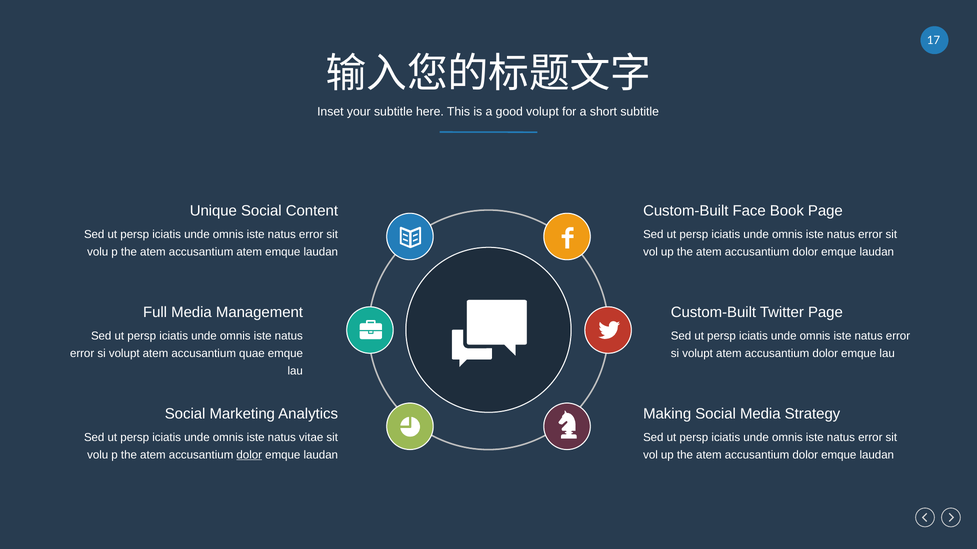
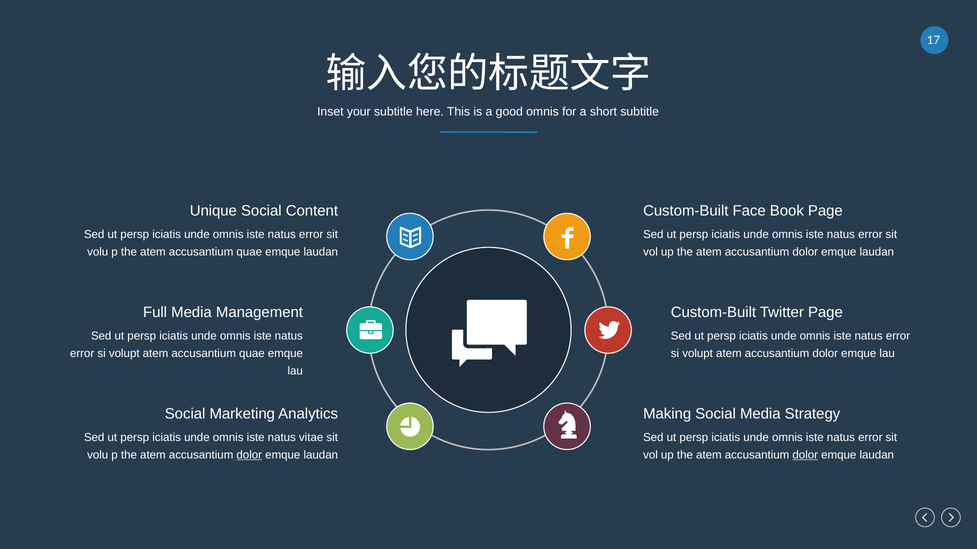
good volupt: volupt -> omnis (543, 112)
the atem accusantium atem: atem -> quae (249, 252)
dolor underline: none -> present (805, 455)
